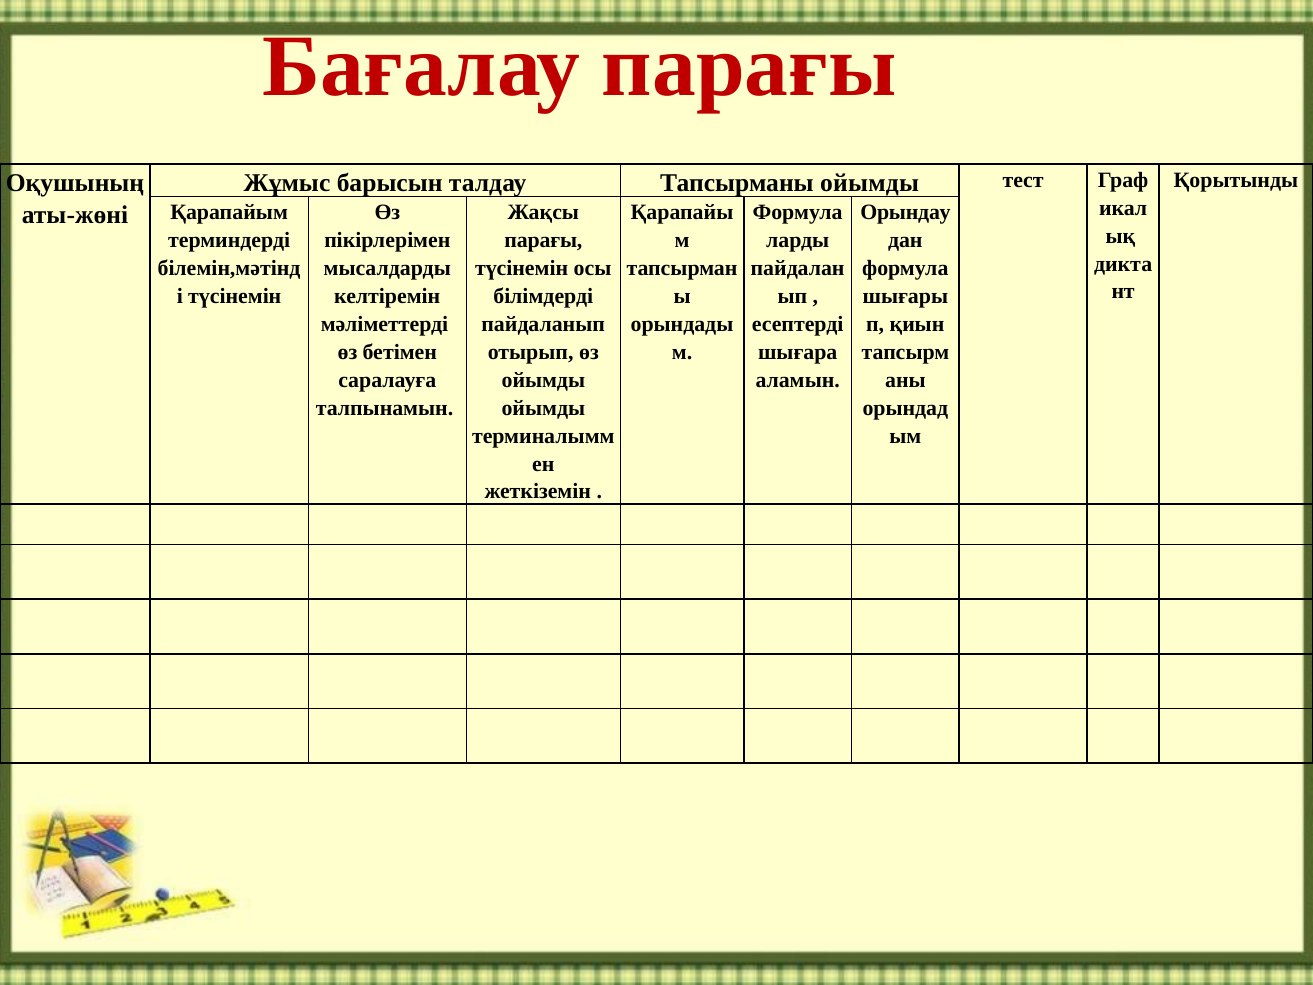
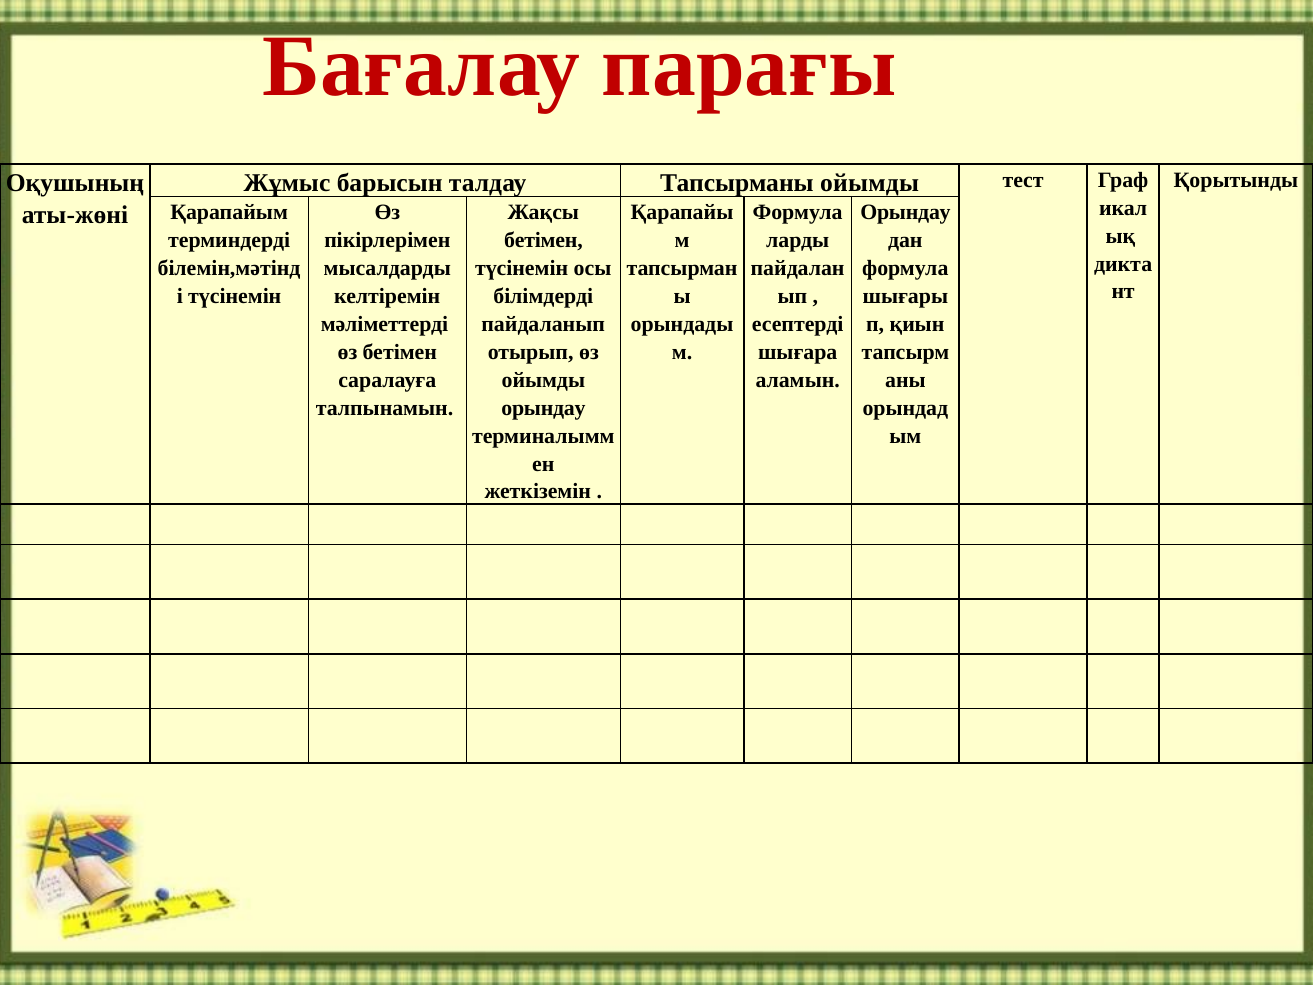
парағы: парағы -> бетімен (543, 240)
ойымды: ойымды -> орындау (543, 408)
